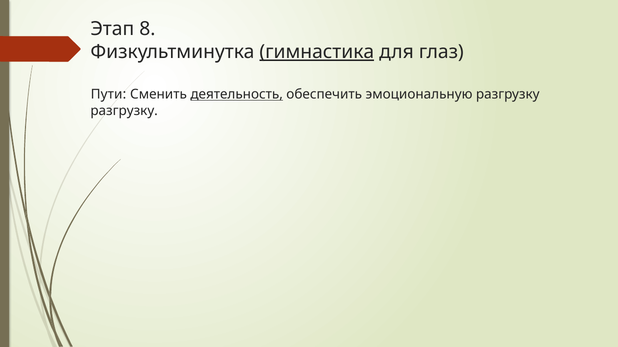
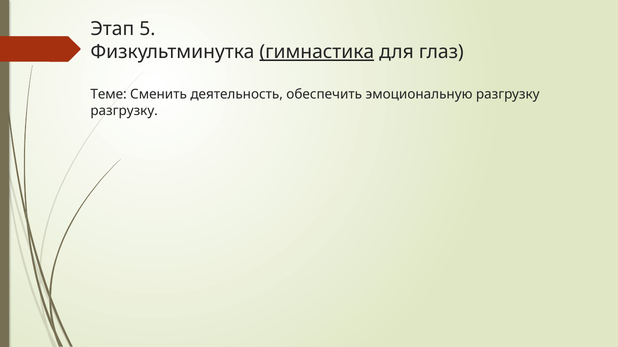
8: 8 -> 5 (147, 29)
Пути: Пути -> Теме (109, 95)
деятельность underline: present -> none (237, 95)
